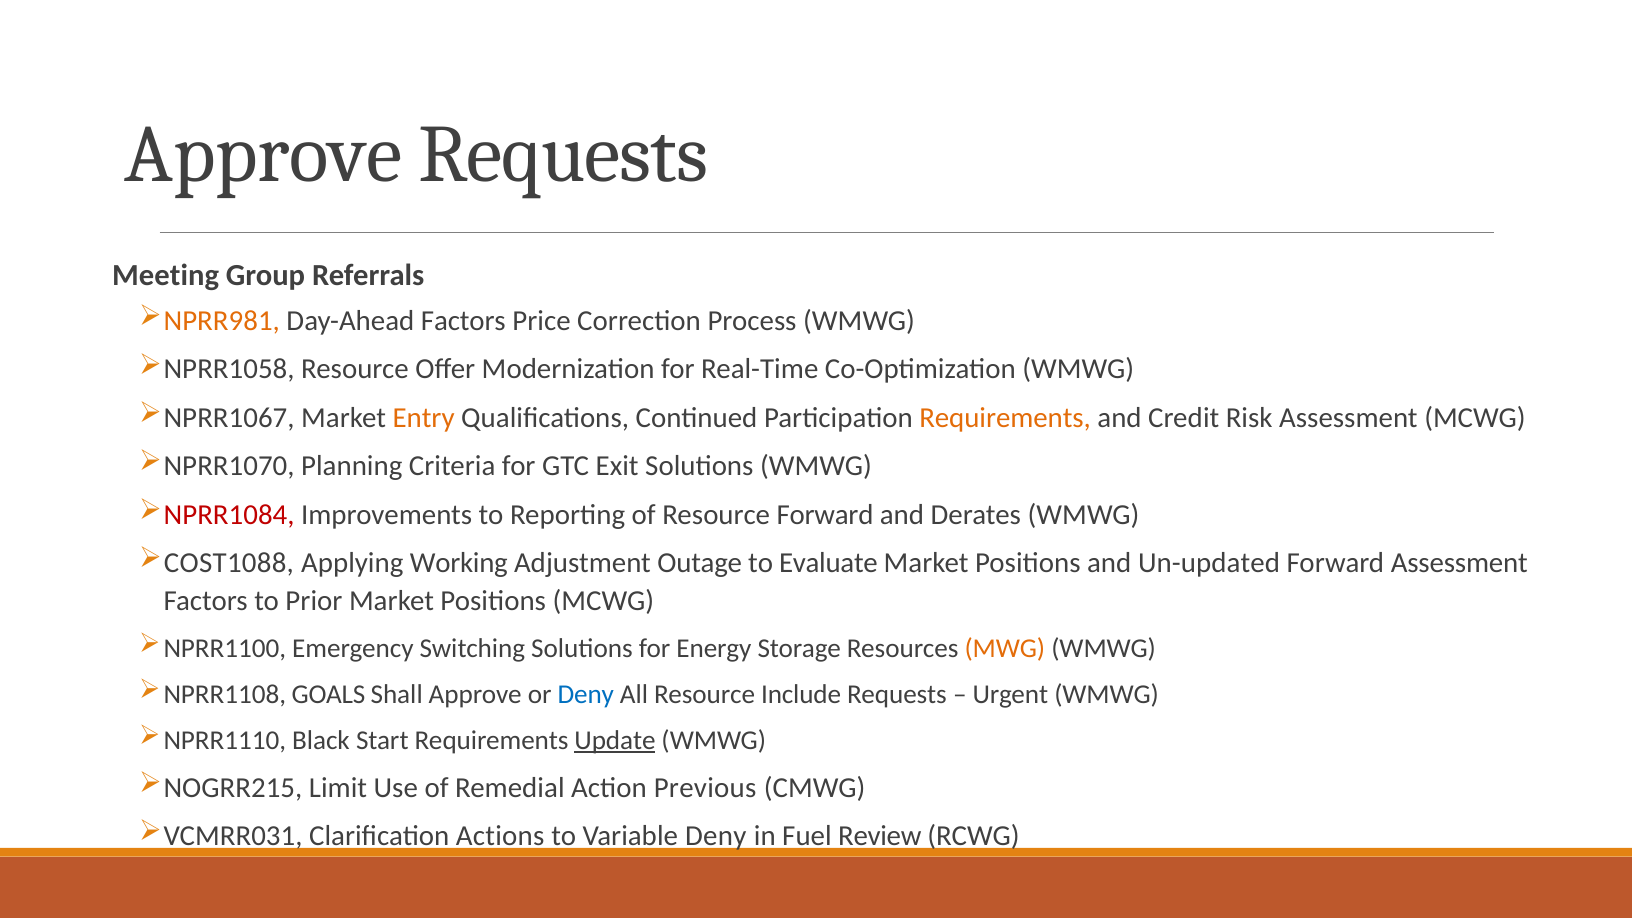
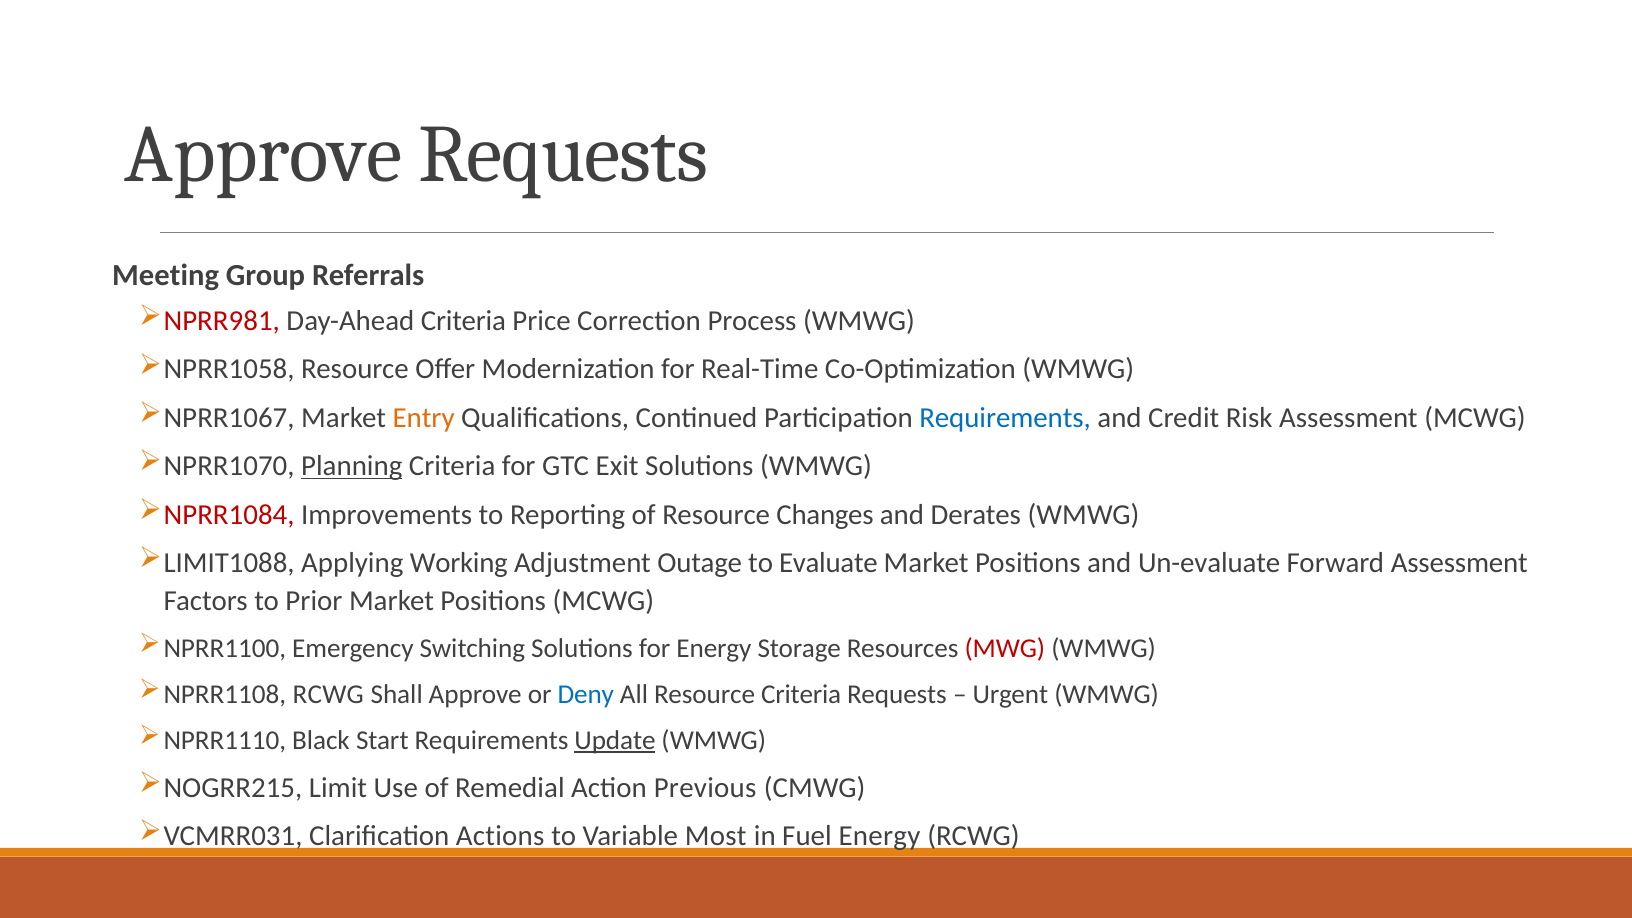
NPRR981 colour: orange -> red (222, 321)
Day-Ahead Factors: Factors -> Criteria (463, 321)
Requirements colour: orange -> blue (1005, 418)
Planning underline: none -> present (352, 466)
Resource Forward: Forward -> Changes (825, 515)
COST1088: COST1088 -> LIMIT1088 (229, 563)
Un-updated: Un-updated -> Un-evaluate (1209, 563)
MWG colour: orange -> red (1005, 648)
GOALS: GOALS -> RCWG (328, 694)
Resource Include: Include -> Criteria (801, 694)
Variable Deny: Deny -> Most (716, 836)
Fuel Review: Review -> Energy (879, 836)
